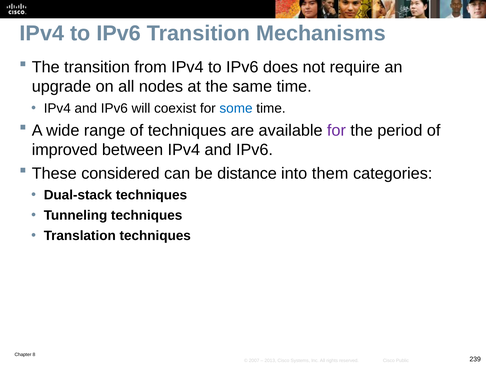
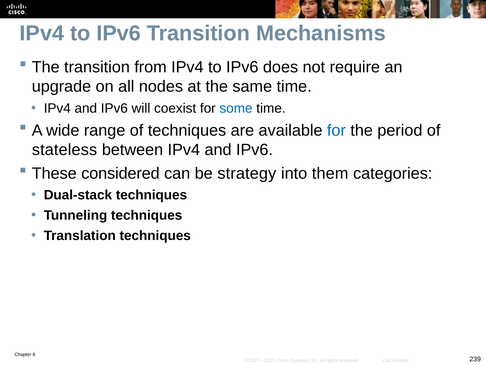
for colour: purple -> blue (336, 130)
improved: improved -> stateless (65, 150)
distance: distance -> strategy (247, 173)
